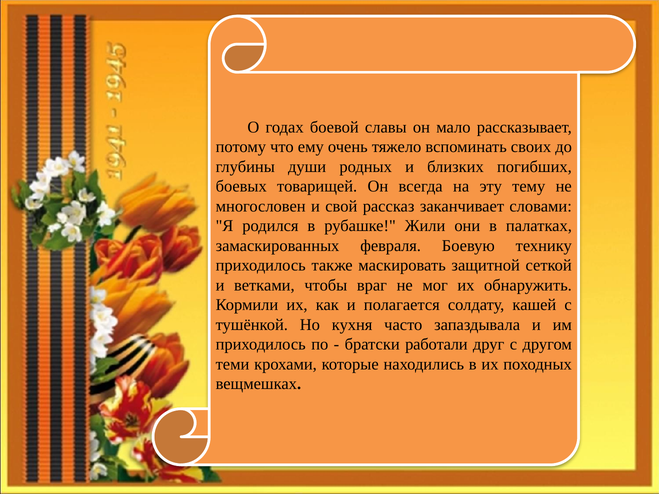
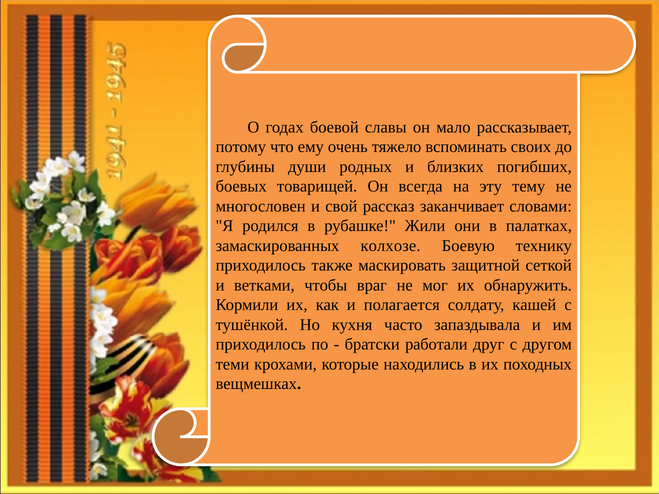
февраля: февраля -> колхозе (391, 246)
